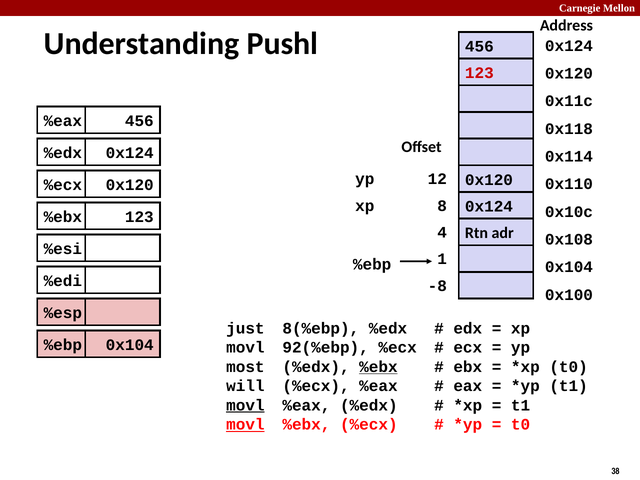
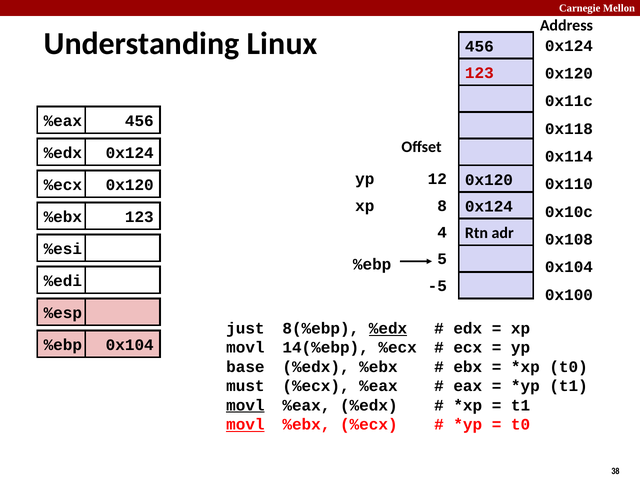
Pushl: Pushl -> Linux (282, 44)
1: 1 -> 5 (442, 259)
-8: -8 -> -5 (437, 286)
%edx underline: none -> present (388, 328)
92(%ebp: 92(%ebp -> 14(%ebp (326, 348)
most: most -> base (245, 367)
%ebx underline: present -> none (378, 367)
will: will -> must (245, 386)
